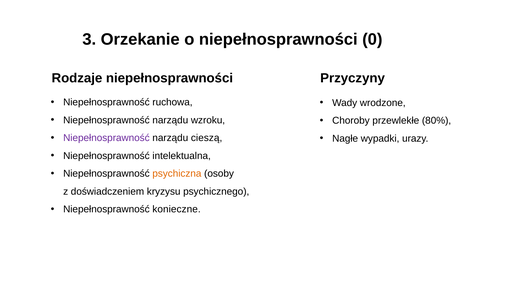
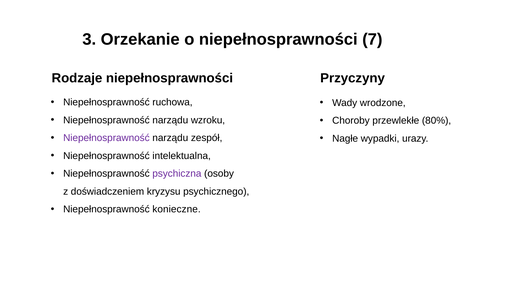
0: 0 -> 7 (372, 40)
cieszą: cieszą -> zespół (207, 138)
psychiczna colour: orange -> purple (177, 174)
